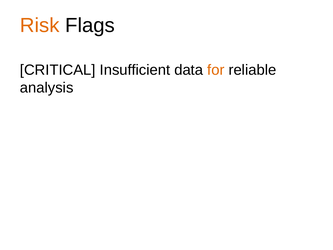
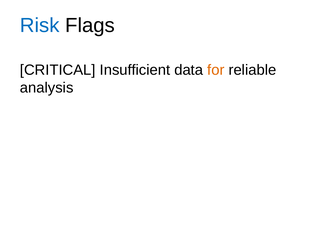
Risk colour: orange -> blue (40, 25)
